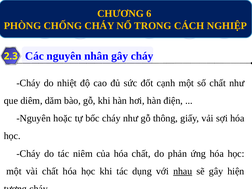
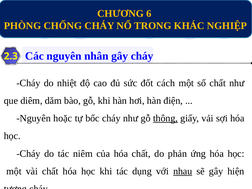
TRONG CÁCH: CÁCH -> KHÁC (189, 26)
đốt cạnh: cạnh -> cách (166, 83)
thông underline: none -> present (165, 118)
